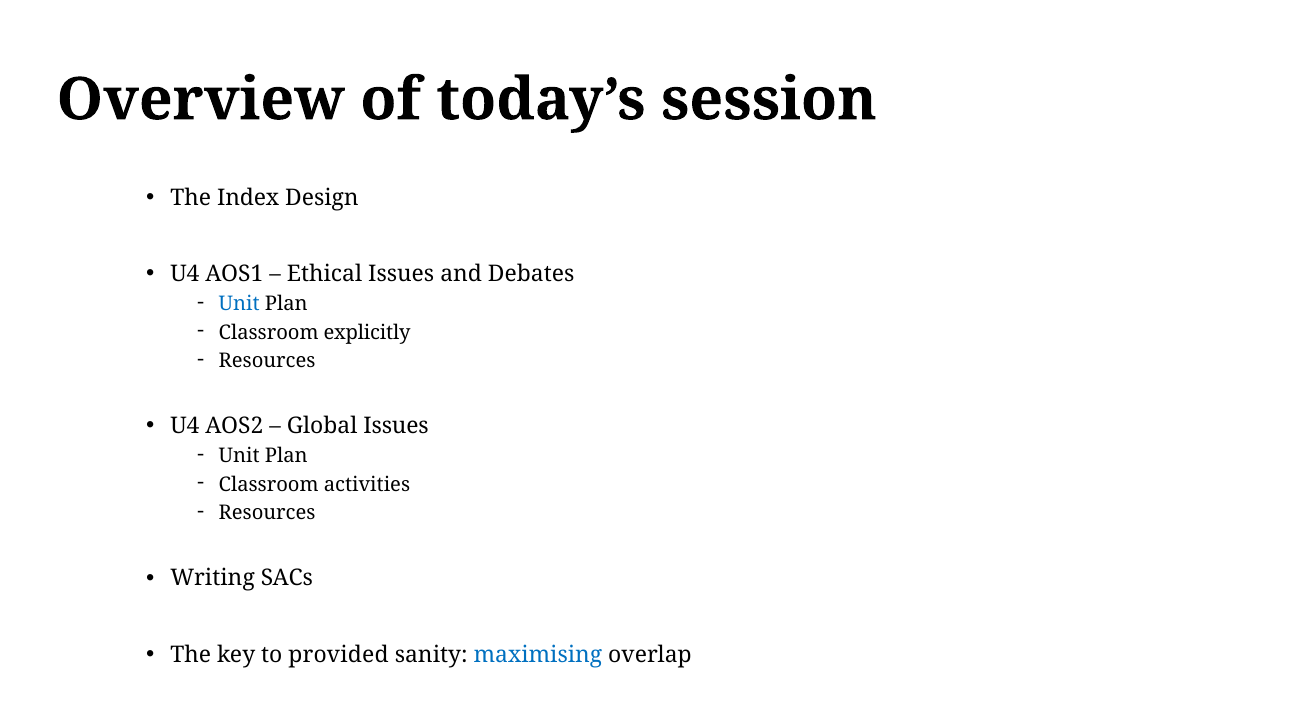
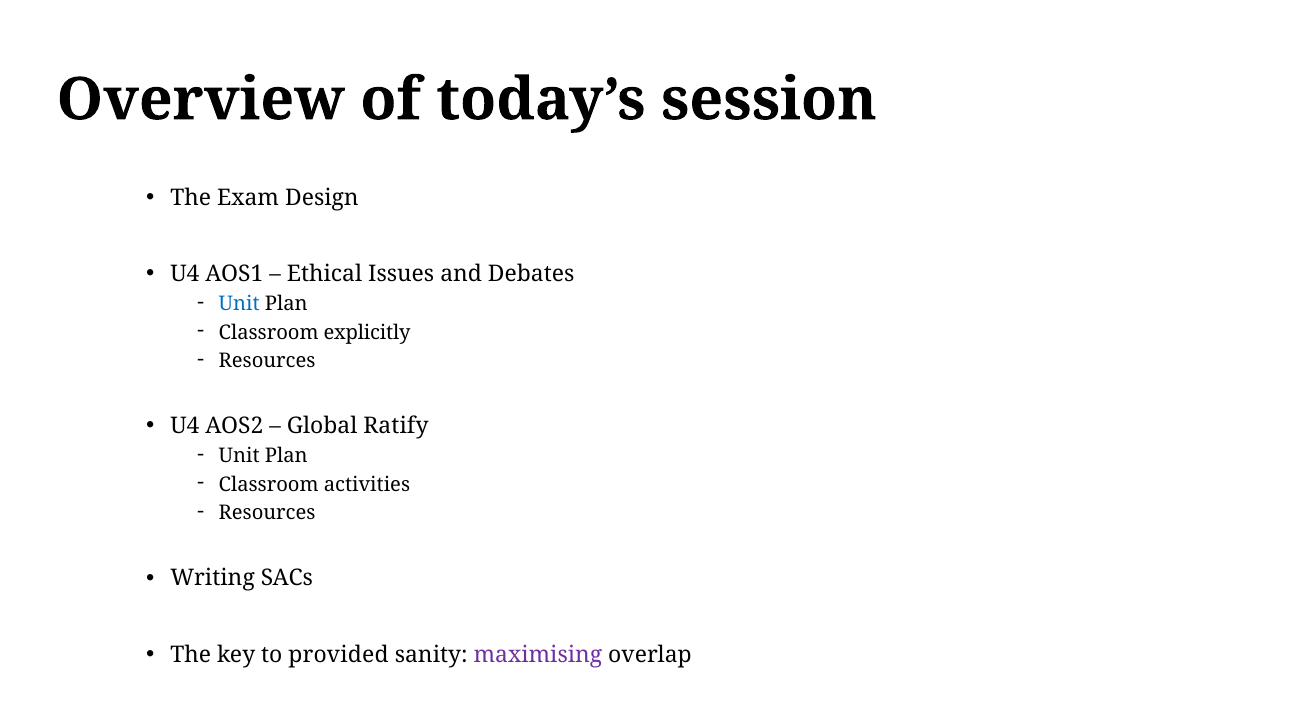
Index: Index -> Exam (248, 198)
Global Issues: Issues -> Ratify (396, 426)
maximising colour: blue -> purple (538, 655)
